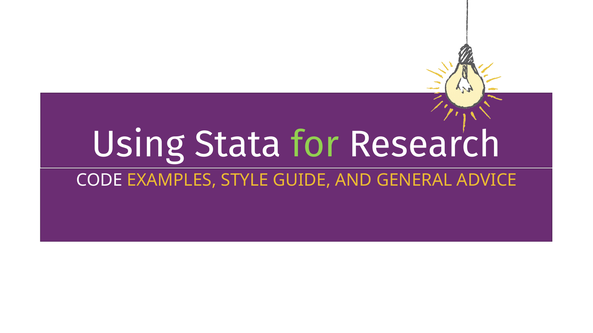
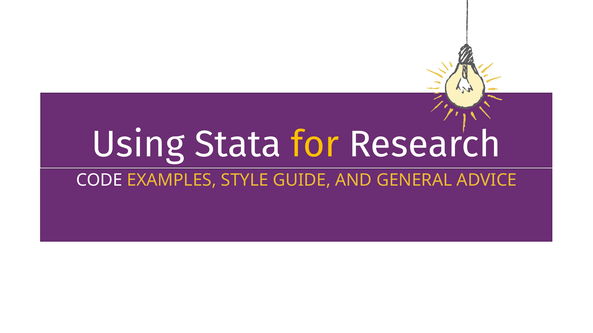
for colour: light green -> yellow (315, 144)
